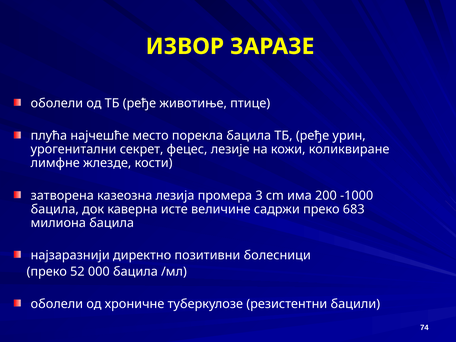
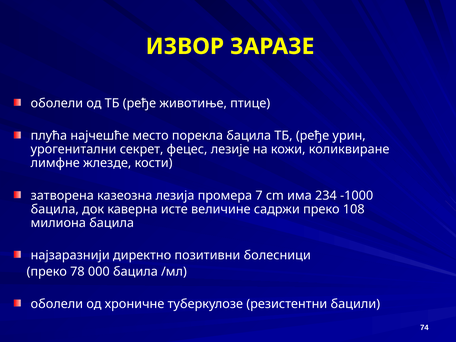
3: 3 -> 7 (259, 196)
200: 200 -> 234 (326, 196)
683: 683 -> 108 (354, 209)
52: 52 -> 78 (77, 272)
